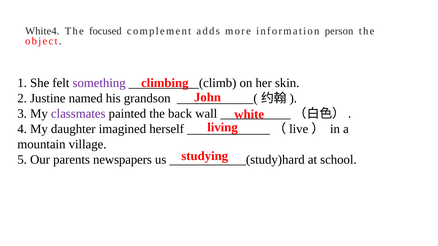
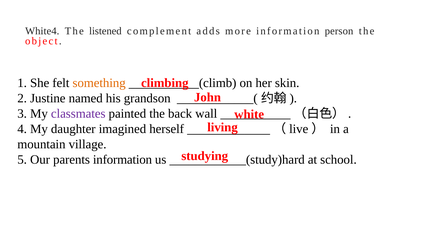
focused: focused -> listened (105, 31)
something colour: purple -> orange (99, 83)
parents newspapers: newspapers -> information (122, 160)
